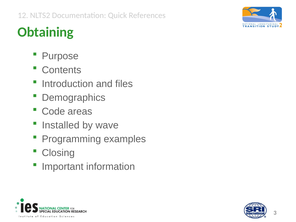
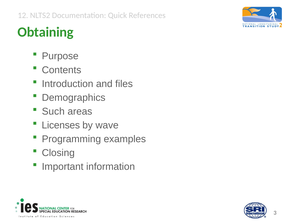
Code: Code -> Such (53, 111)
Installed: Installed -> Licenses (61, 125)
